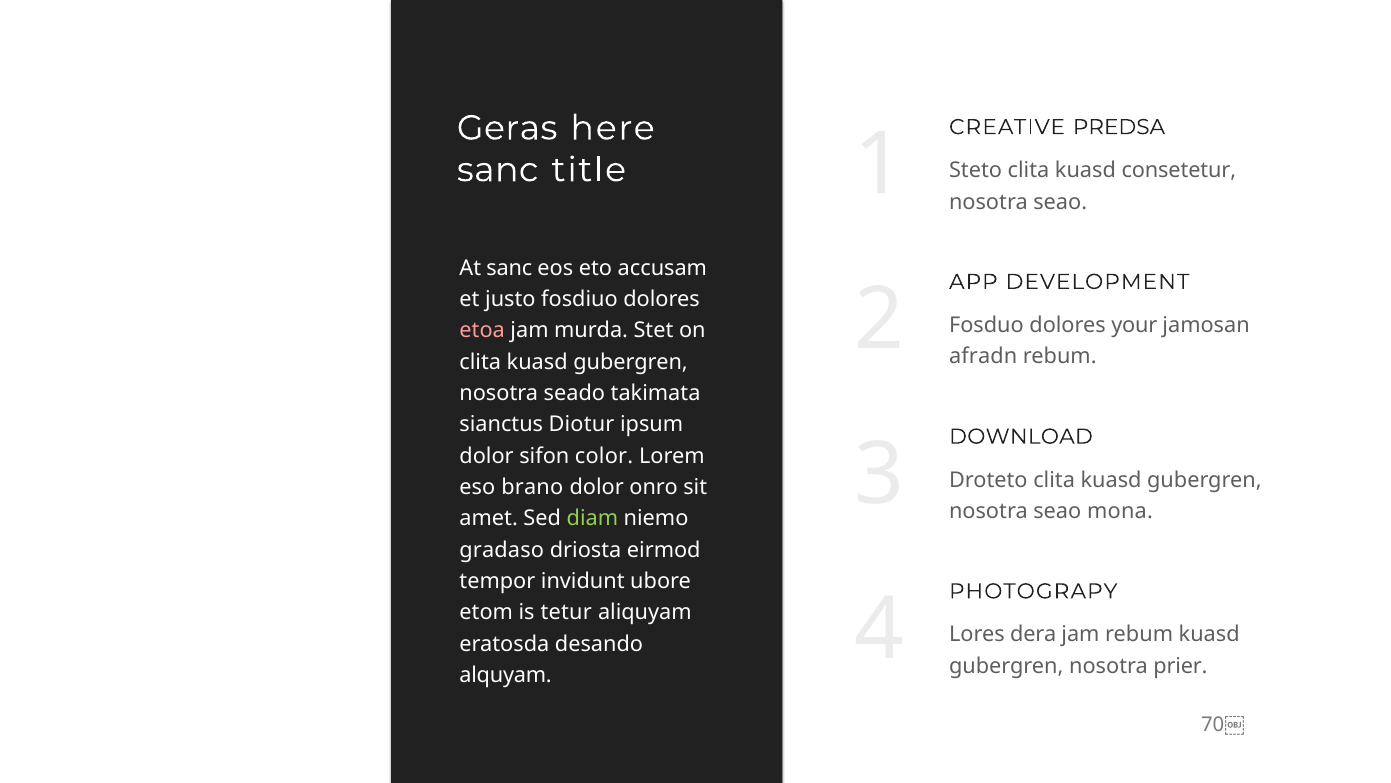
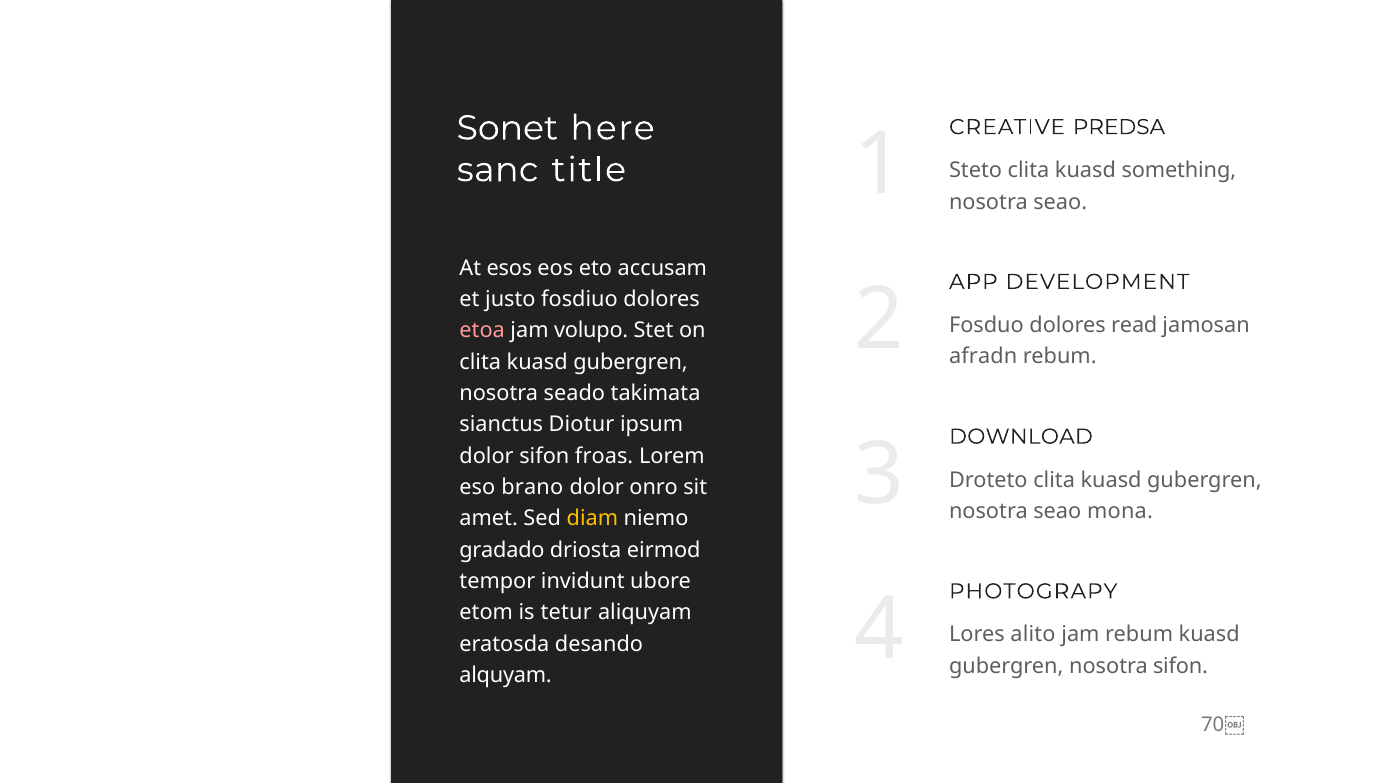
Geras: Geras -> Sonet (507, 128)
consetetur: consetetur -> something (1179, 170)
At sanc: sanc -> esos (509, 268)
your: your -> read (1134, 325)
murda: murda -> volupo (591, 330)
color: color -> froas (604, 456)
diam colour: light green -> yellow (592, 518)
gradaso: gradaso -> gradado (502, 550)
dera: dera -> alito (1033, 634)
nosotra prier: prier -> sifon (1180, 666)
